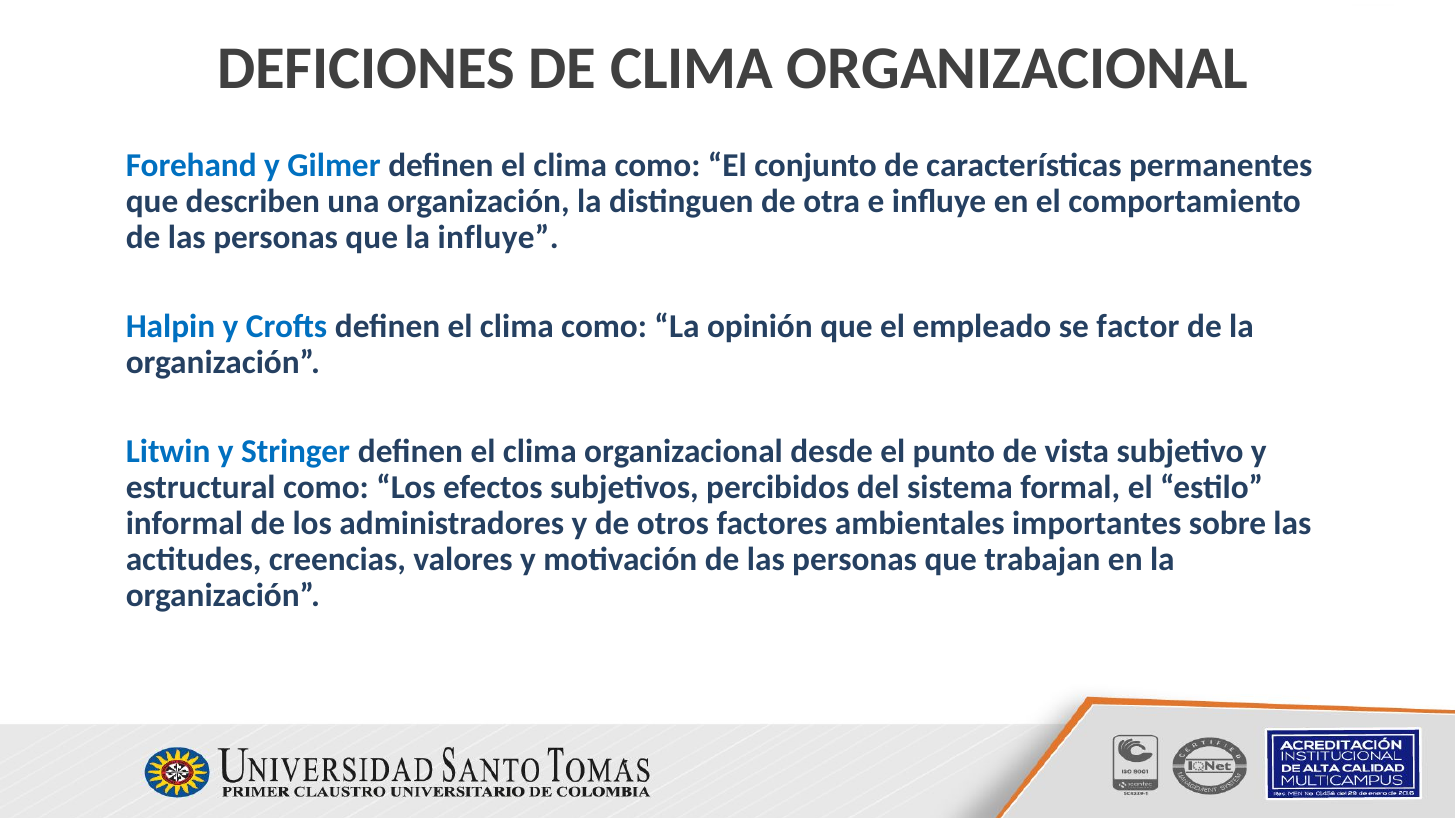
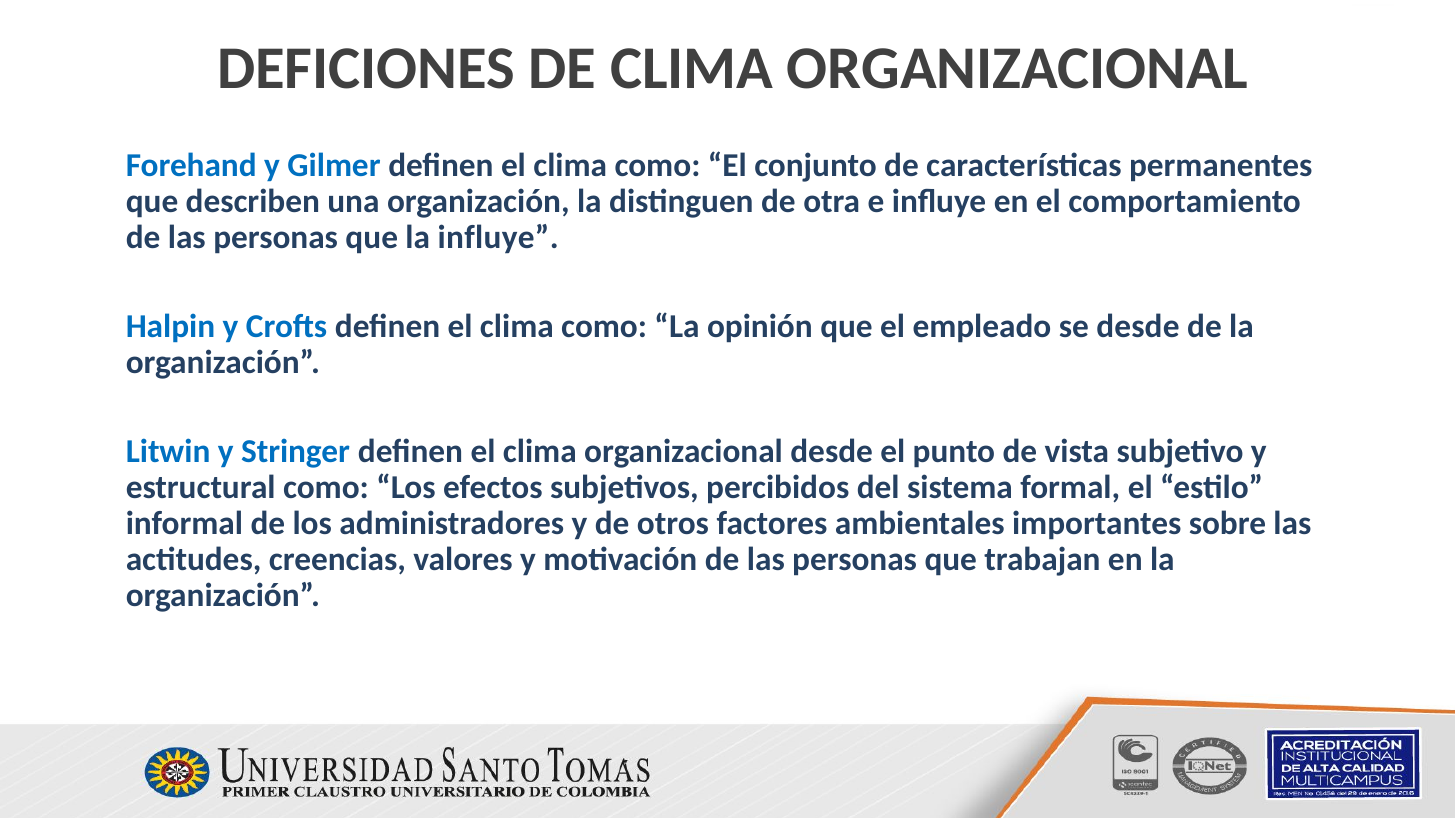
se factor: factor -> desde (1138, 327)
